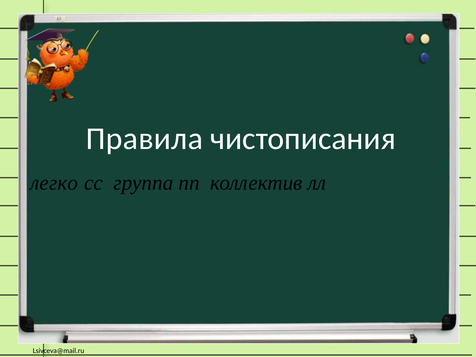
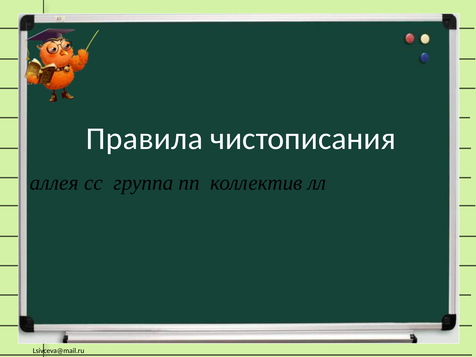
легко: легко -> аллея (54, 183)
